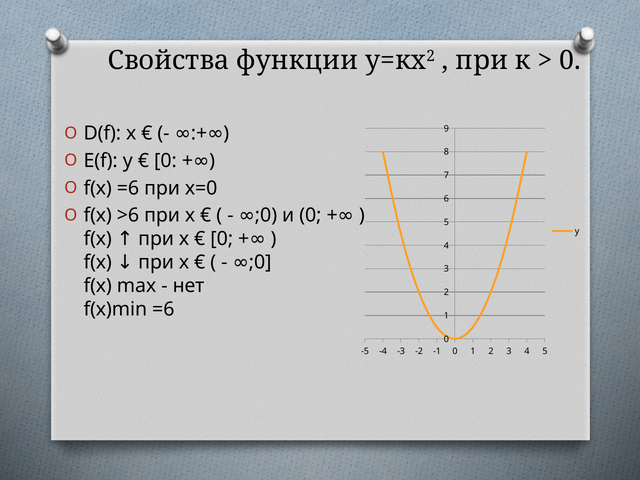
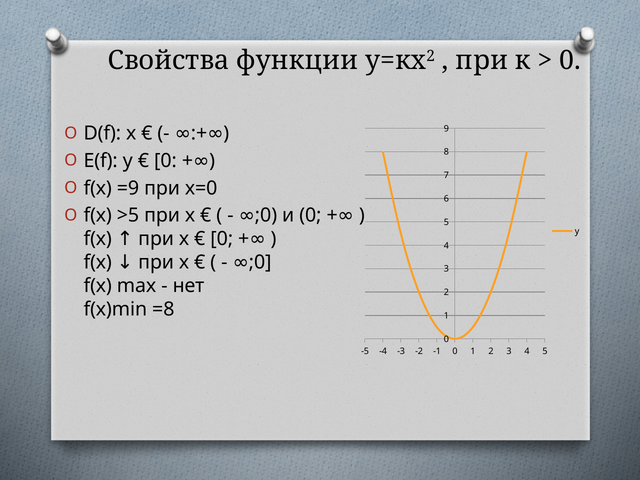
f(х =6: =6 -> =9 (128, 188)
>6: >6 -> >5 (128, 216)
f(х)min =6: =6 -> =8 (163, 309)
